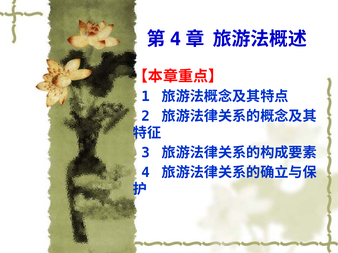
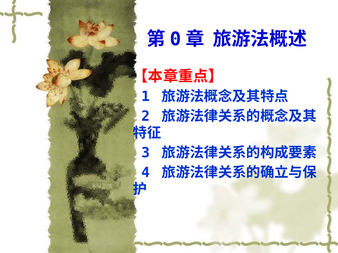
4: 4 -> 0 (176, 39)
